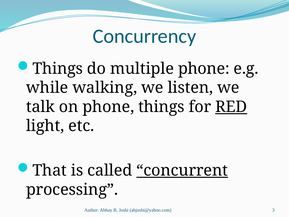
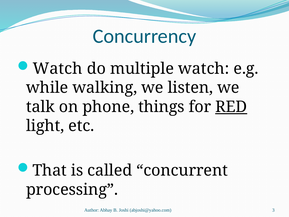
Things: Things -> Watch (58, 68)
multiple phone: phone -> watch (204, 68)
concurrent underline: present -> none (182, 170)
